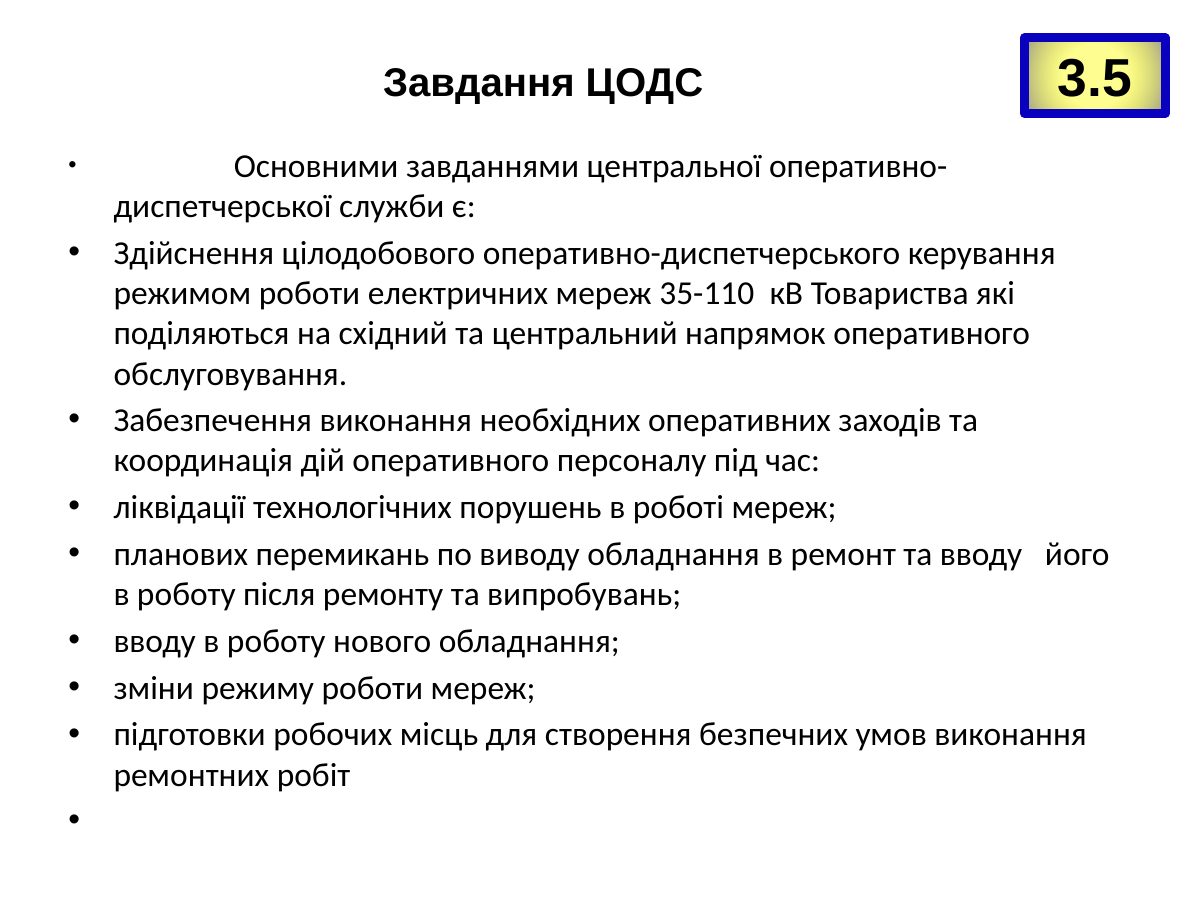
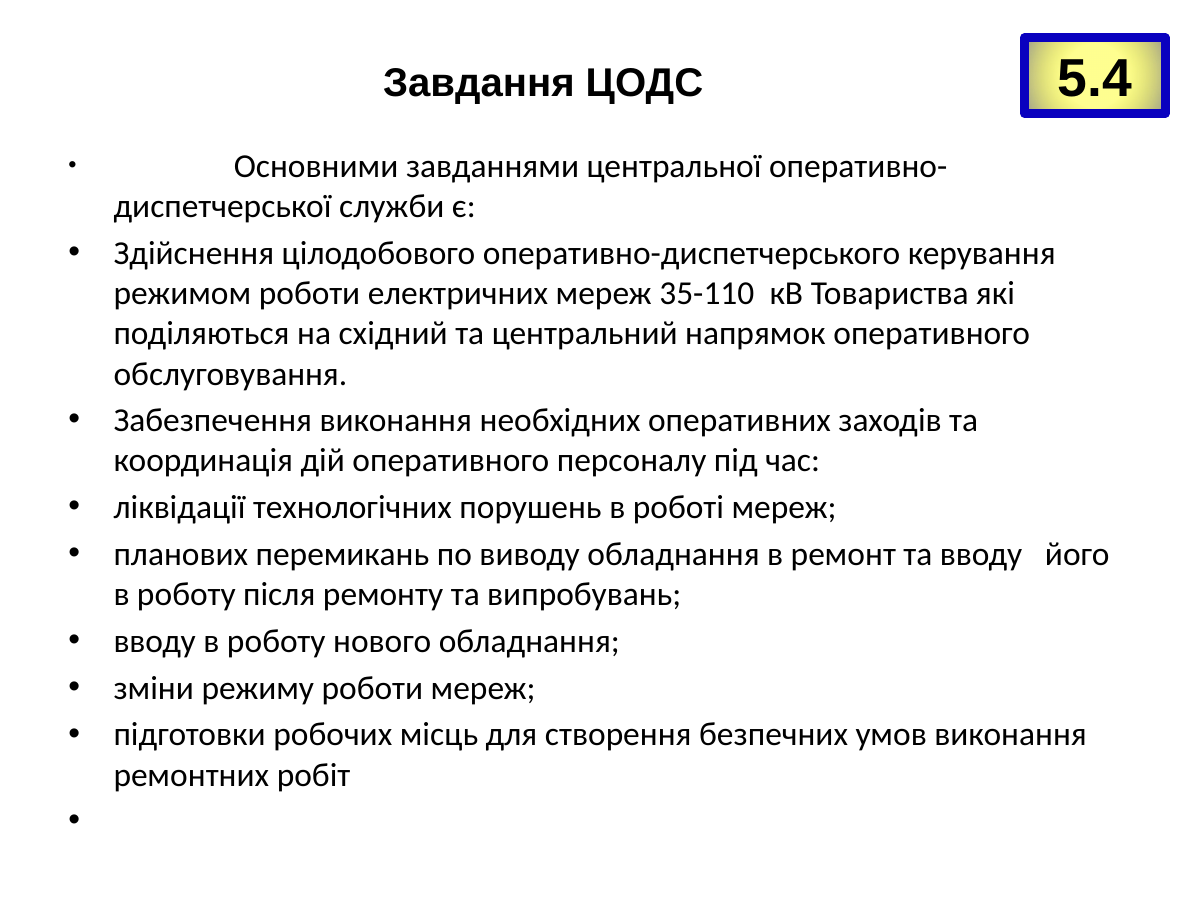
3.5: 3.5 -> 5.4 (1095, 79)
